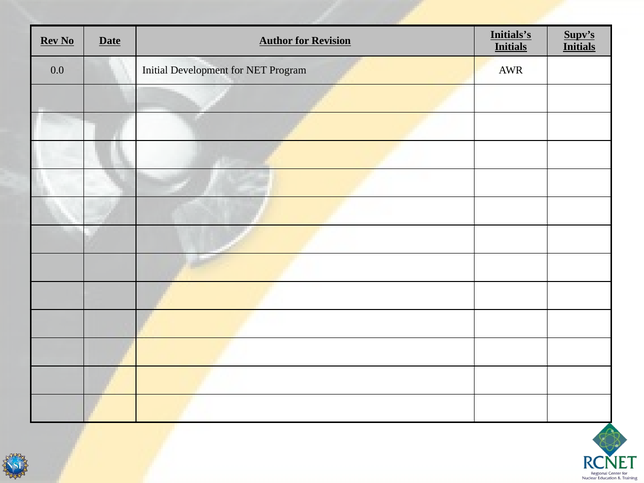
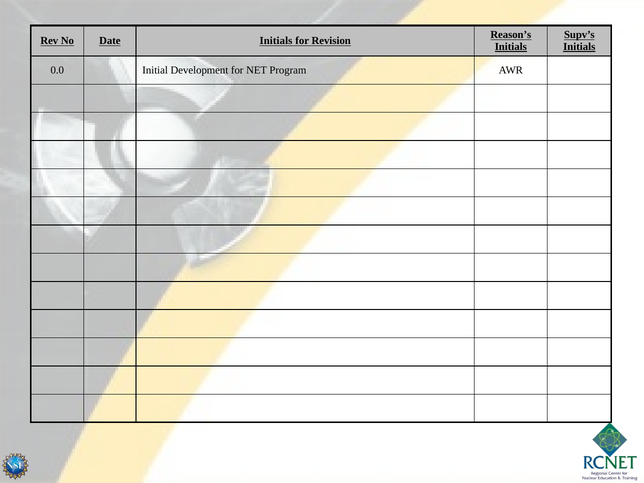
Initials’s: Initials’s -> Reason’s (511, 35)
Date Author: Author -> Initials (276, 41)
